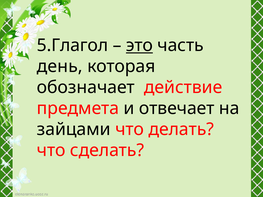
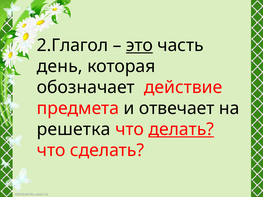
5.Глагол: 5.Глагол -> 2.Глагол (72, 45)
зайцами: зайцами -> решетка (74, 130)
делать underline: none -> present (181, 130)
